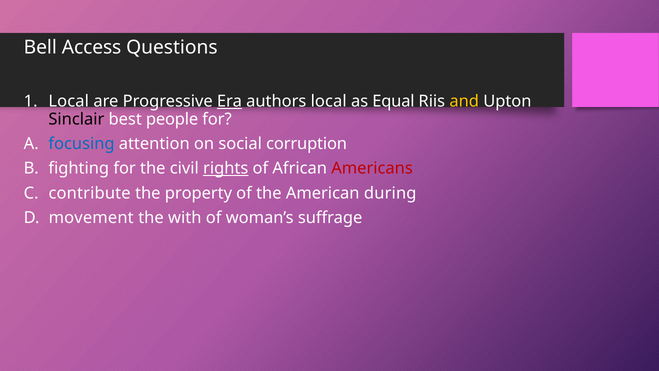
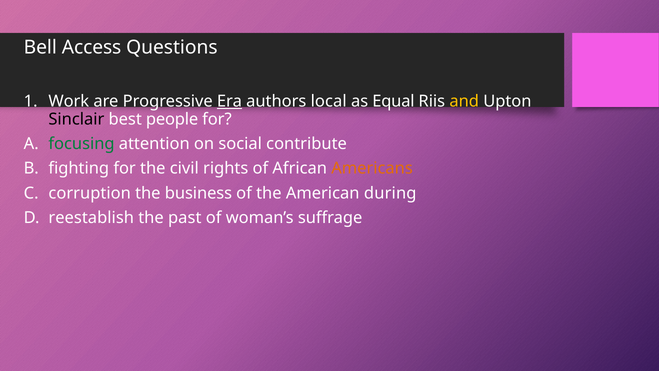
Local: Local -> Work (69, 101)
focusing colour: blue -> green (82, 144)
corruption: corruption -> contribute (307, 144)
rights underline: present -> none (226, 168)
Americans colour: red -> orange (372, 168)
contribute: contribute -> corruption (90, 193)
property: property -> business (198, 193)
movement: movement -> reestablish (91, 218)
with: with -> past (185, 218)
